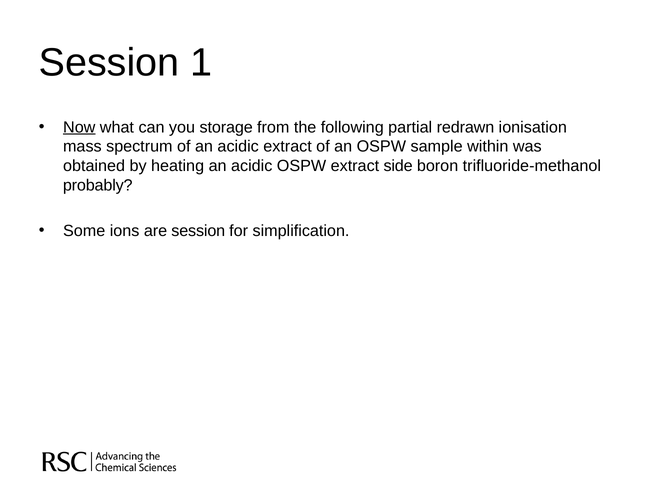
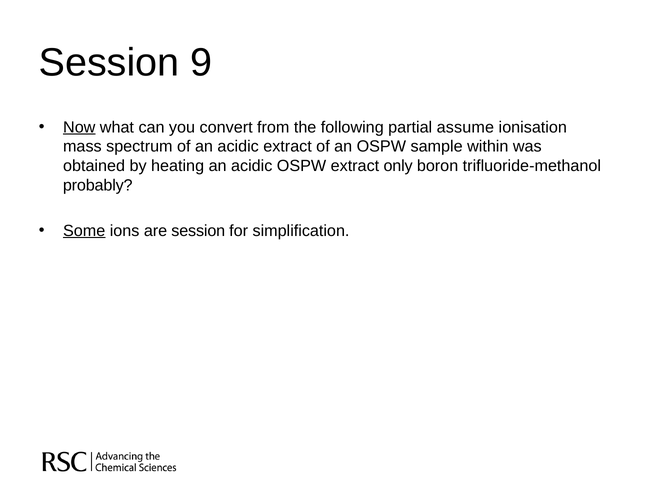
1: 1 -> 9 (201, 63)
storage: storage -> convert (226, 127)
redrawn: redrawn -> assume (465, 127)
side: side -> only (398, 166)
Some underline: none -> present (84, 231)
